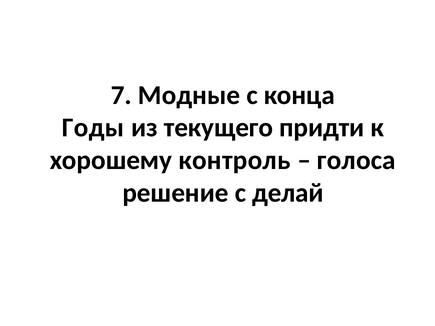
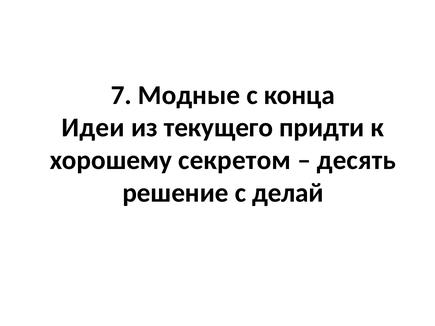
Годы: Годы -> Идеи (93, 128)
контроль: контроль -> секретом (235, 160)
голоса: голоса -> десять (356, 160)
